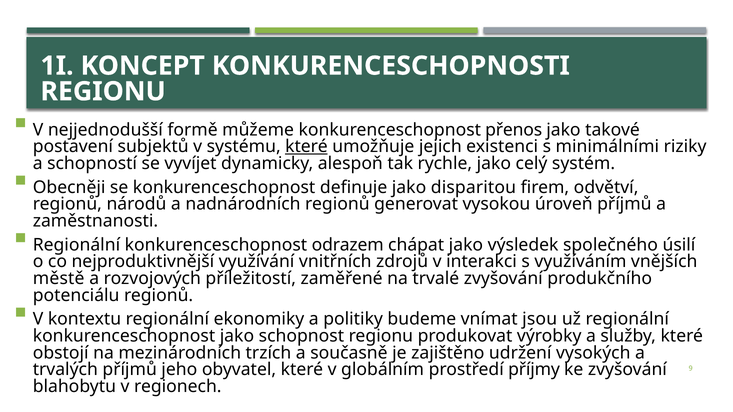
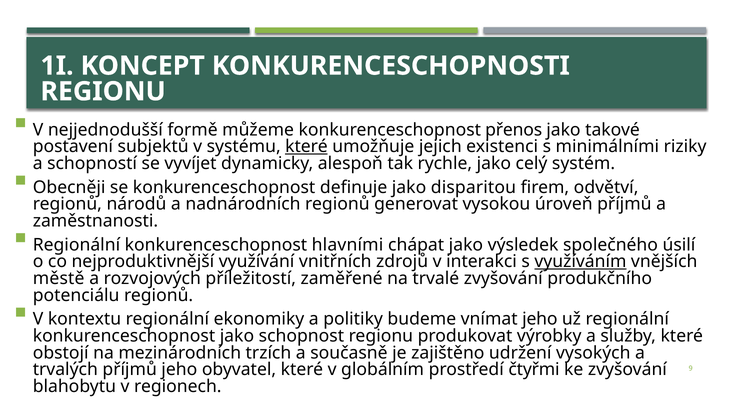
odrazem: odrazem -> hlavními (348, 245)
využíváním underline: none -> present (580, 262)
vnímat jsou: jsou -> jeho (540, 319)
příjmy: příjmy -> čtyřmi (534, 370)
